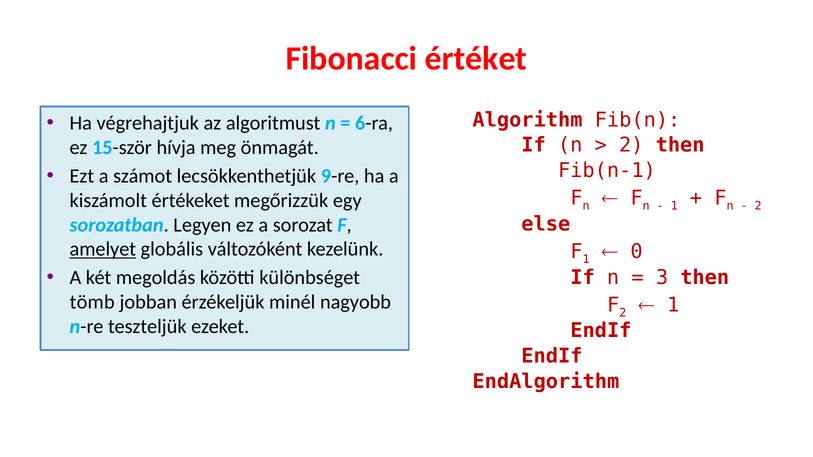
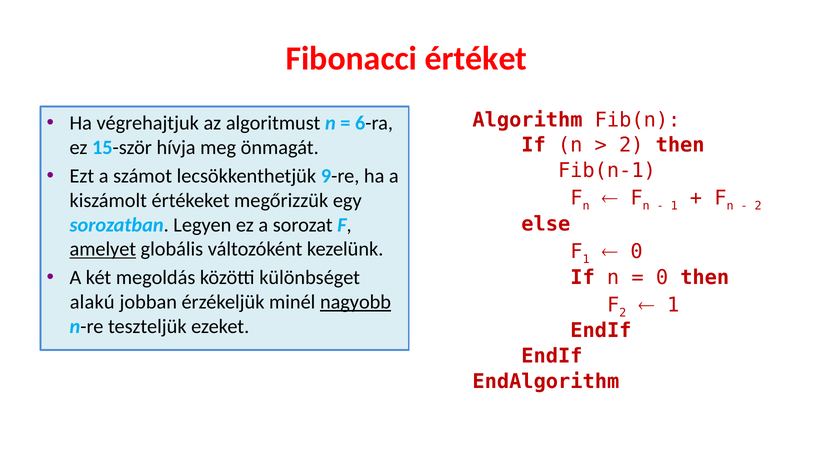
3: 3 -> 0 (662, 278)
tömb: tömb -> alakú (92, 302)
nagyobb underline: none -> present (356, 302)
